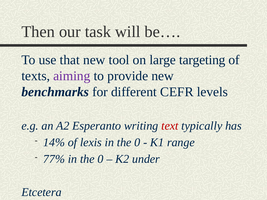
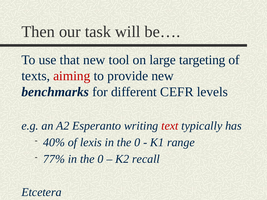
aiming colour: purple -> red (72, 76)
14%: 14% -> 40% (54, 143)
under: under -> recall (146, 159)
